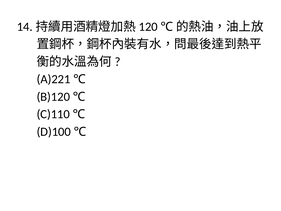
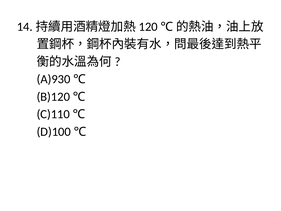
A)221: A)221 -> A)930 (54, 79)
